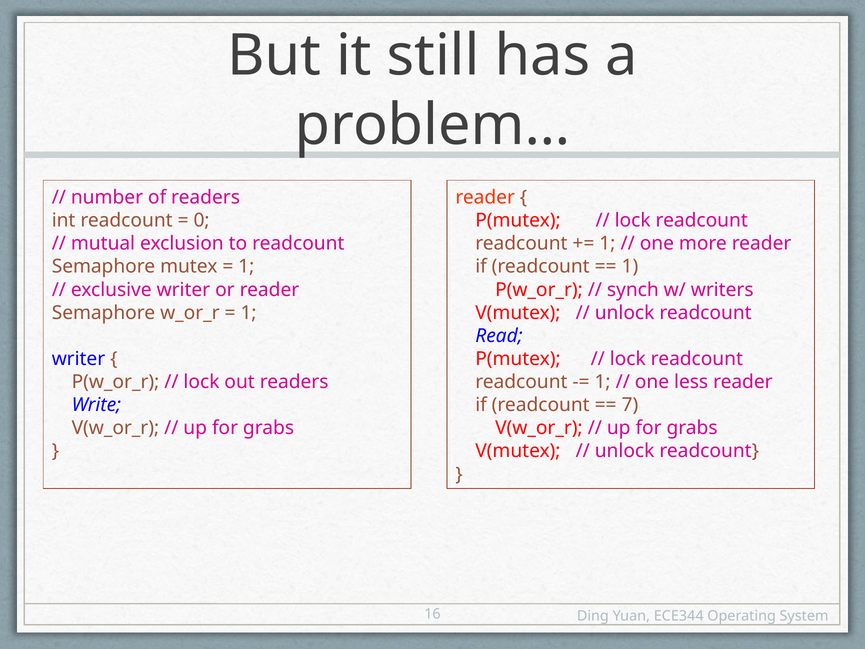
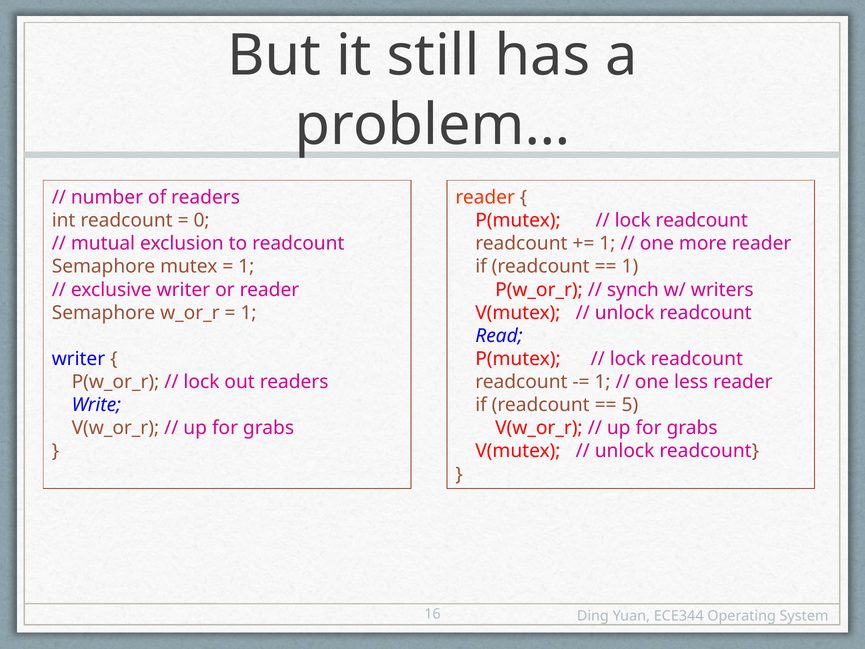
7: 7 -> 5 (630, 405)
